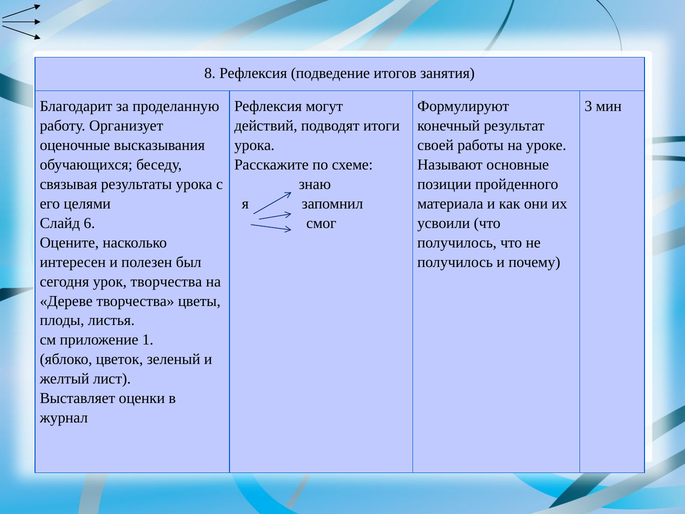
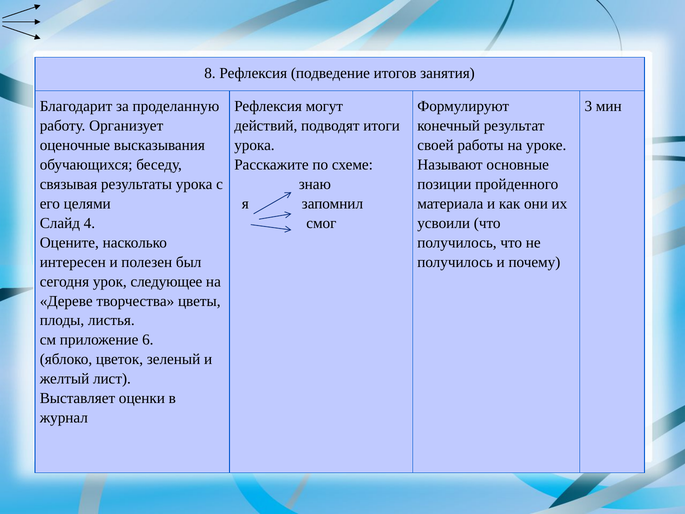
6: 6 -> 4 (89, 223)
урок творчества: творчества -> следующее (166, 281)
1: 1 -> 6 (148, 340)
